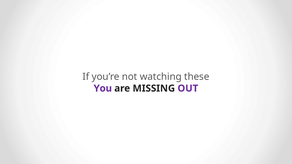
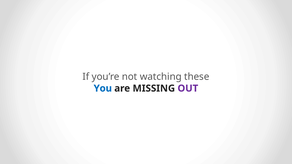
You colour: purple -> blue (103, 88)
